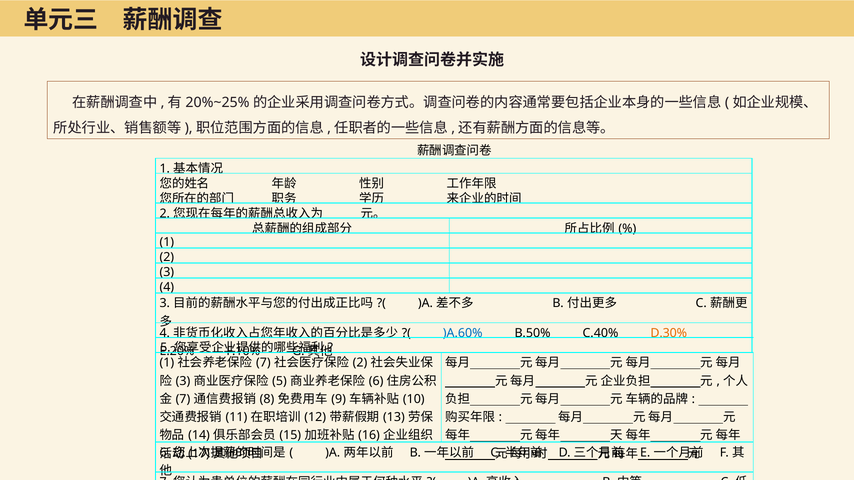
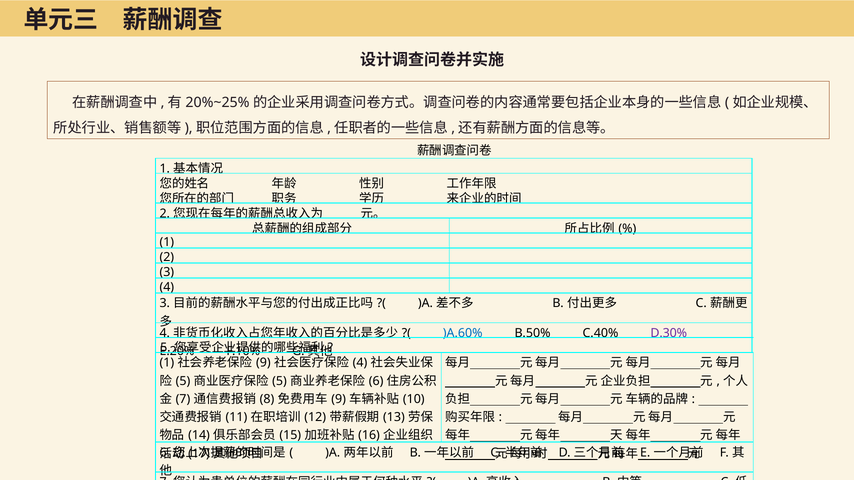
D.30% colour: orange -> purple (669, 333)
7: 7 -> 9 (263, 363)
2: 2 -> 4 (360, 363)
3: 3 -> 5 (183, 381)
